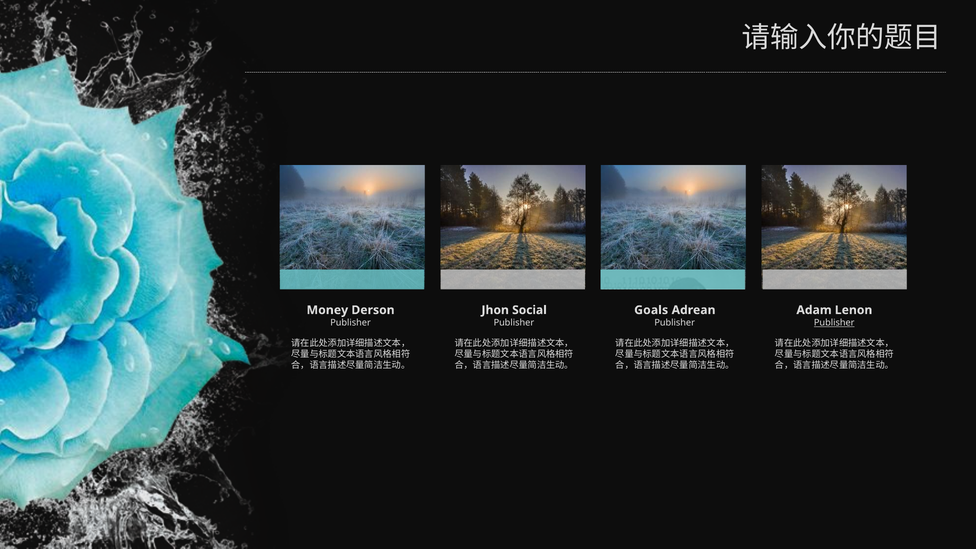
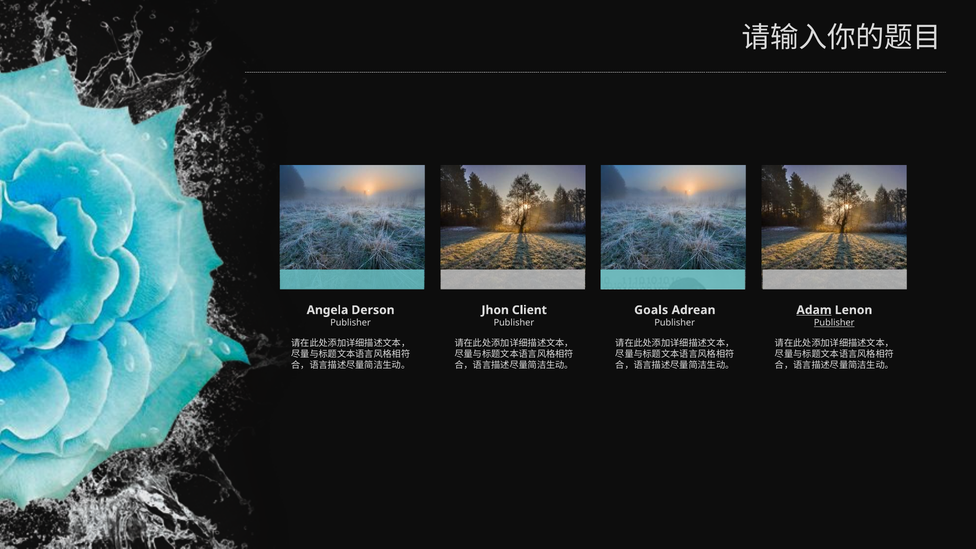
Money: Money -> Angela (327, 310)
Social: Social -> Client (529, 310)
Adam underline: none -> present (814, 310)
